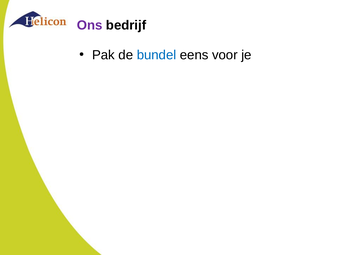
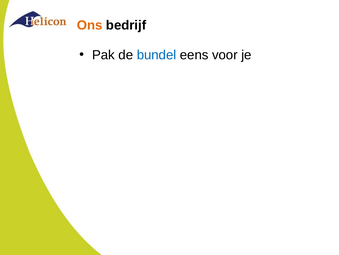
Ons colour: purple -> orange (90, 25)
